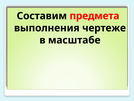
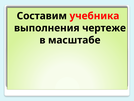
предмета: предмета -> учебника (94, 16)
